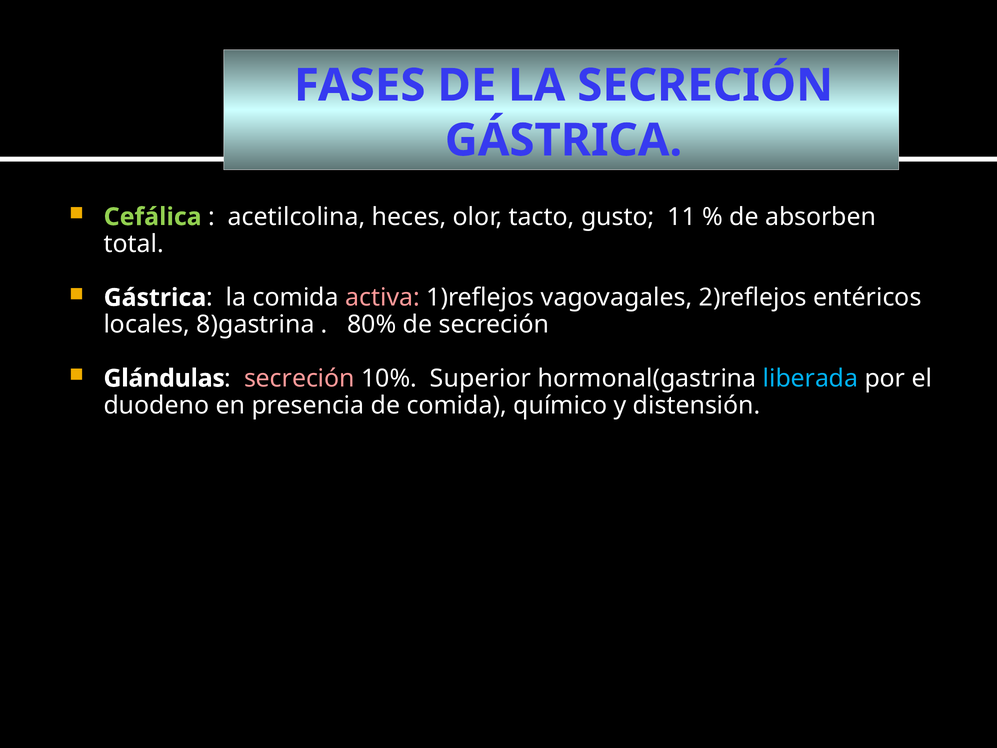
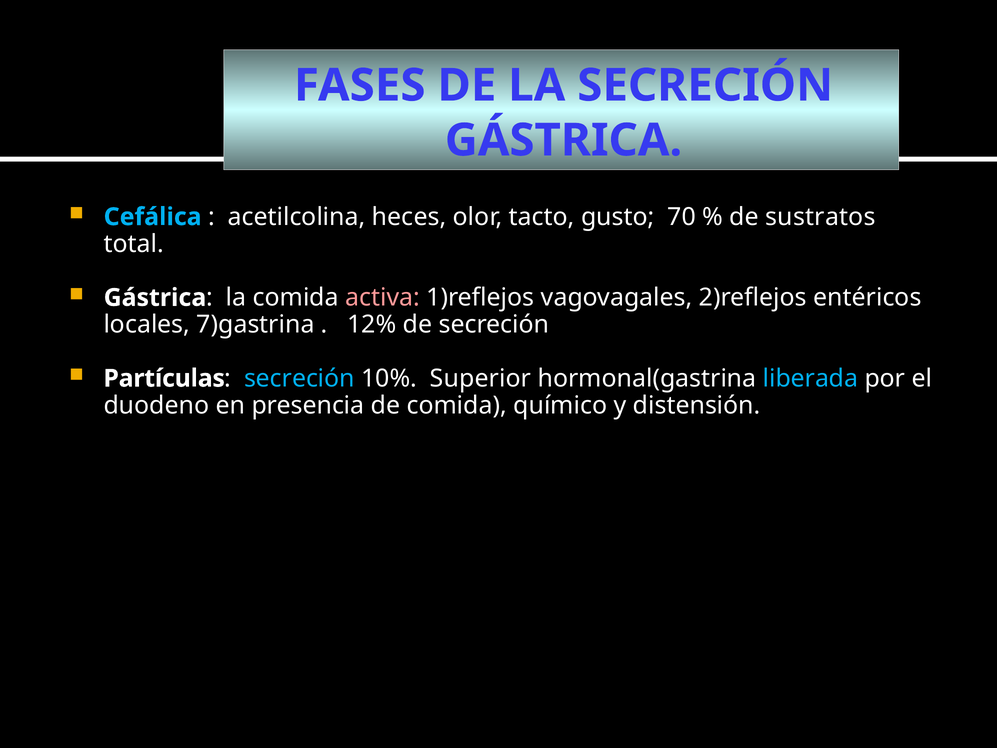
Cefálica colour: light green -> light blue (153, 217)
11: 11 -> 70 (682, 217)
absorben: absorben -> sustratos (821, 217)
8)gastrina: 8)gastrina -> 7)gastrina (256, 325)
80%: 80% -> 12% (372, 325)
Glándulas: Glándulas -> Partículas (164, 378)
secreción colour: pink -> light blue (299, 378)
